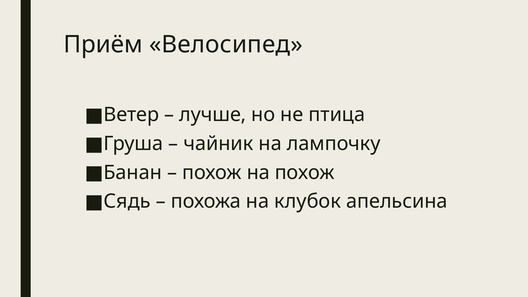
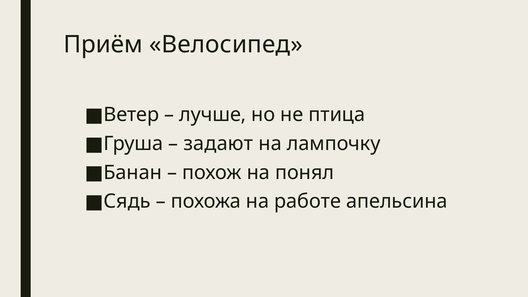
чайник: чайник -> задают (218, 144)
на похож: похож -> понял (305, 172)
клубок: клубок -> работе (308, 201)
